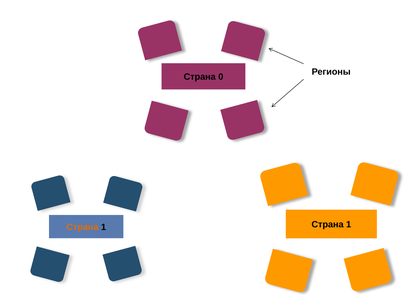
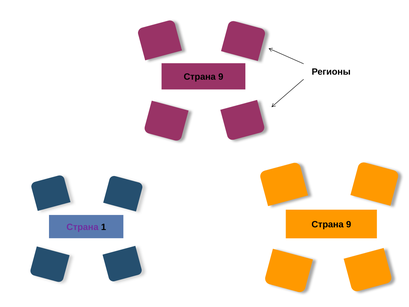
0: 0 -> 9 (221, 77)
1: 1 -> 9 (349, 224)
Страна colour: orange -> purple (82, 227)
